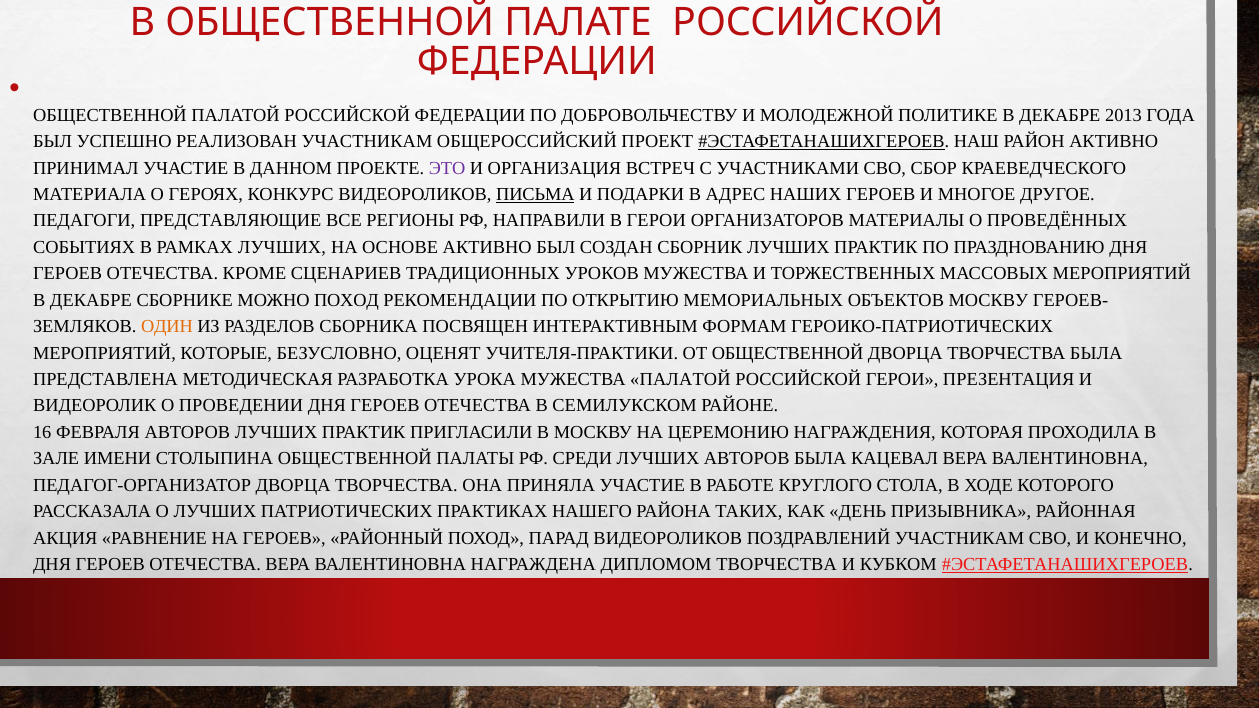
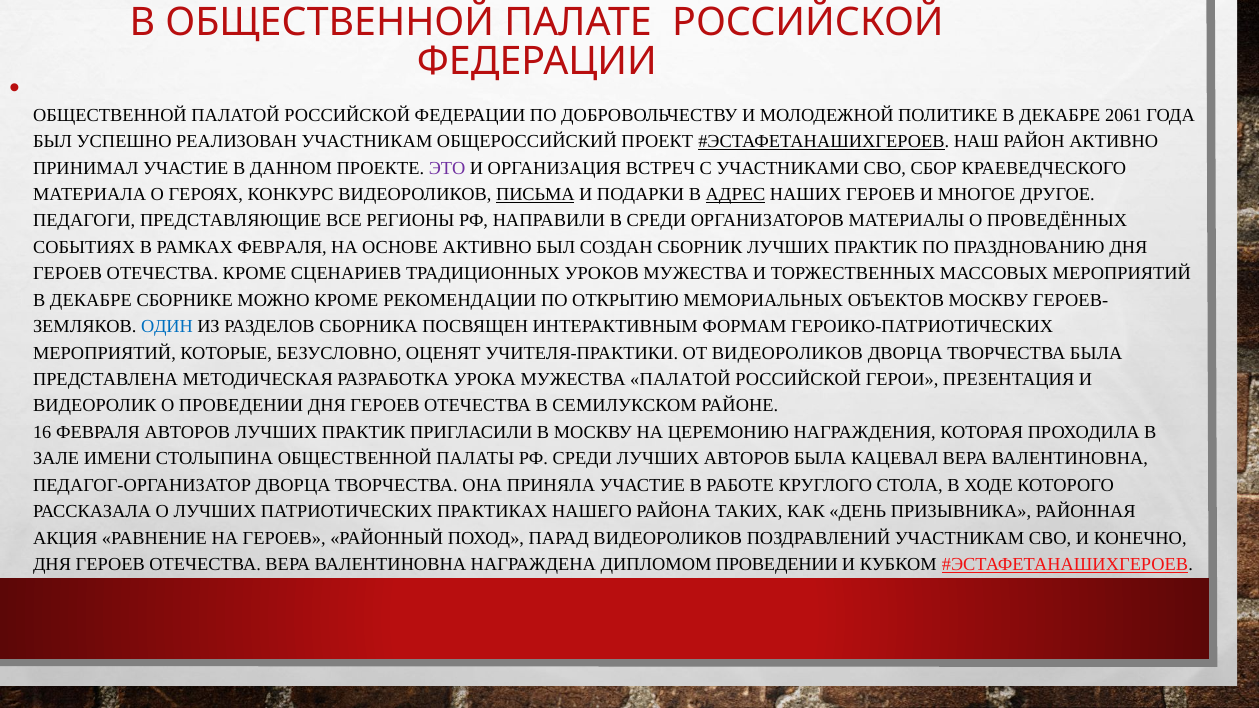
2013: 2013 -> 2061 (1123, 115)
АДРЕС underline: none -> present (735, 194)
В ГЕРОИ: ГЕРОИ -> СРЕДИ (656, 221)
РАМКАХ ЛУЧШИХ: ЛУЧШИХ -> ФЕВРАЛЯ (282, 247)
МОЖНО ПОХОД: ПОХОД -> КРОМЕ (346, 300)
ОДИН colour: orange -> blue (167, 327)
ОТ ОБЩЕСТВЕННОЙ: ОБЩЕСТВЕННОЙ -> ВИДЕОРОЛИКОВ (787, 353)
ДИПЛОМОМ ТВОРЧЕСТВА: ТВОРЧЕСТВА -> ПРОВЕДЕНИИ (777, 565)
